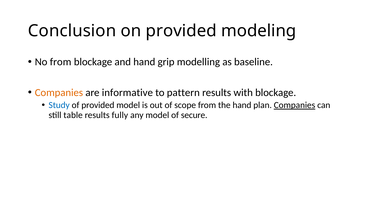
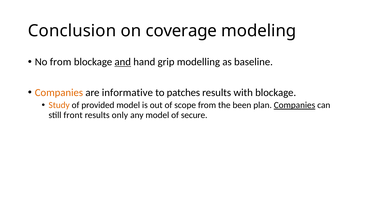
on provided: provided -> coverage (181, 31)
and underline: none -> present (123, 62)
pattern: pattern -> patches (183, 93)
Study colour: blue -> orange (59, 105)
the hand: hand -> been (242, 105)
table: table -> front (73, 115)
fully: fully -> only (120, 115)
